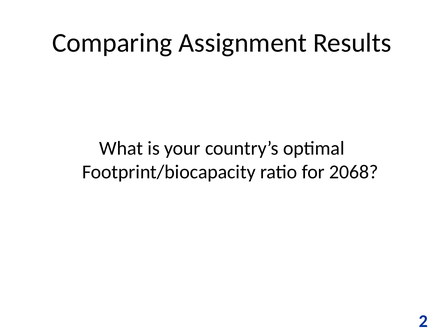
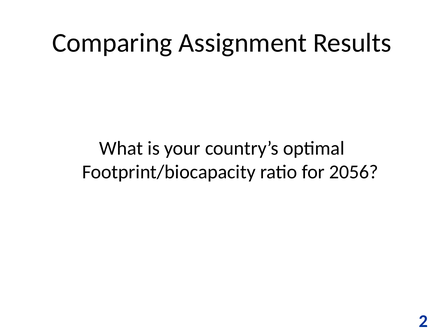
2068: 2068 -> 2056 (354, 172)
